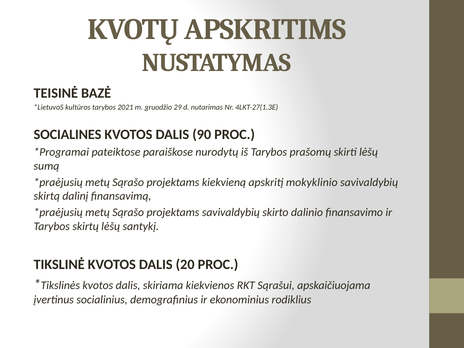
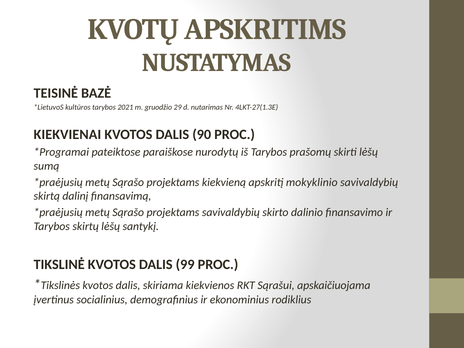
SOCIALINES: SOCIALINES -> KIEKVIENAI (67, 134)
20: 20 -> 99 (185, 265)
